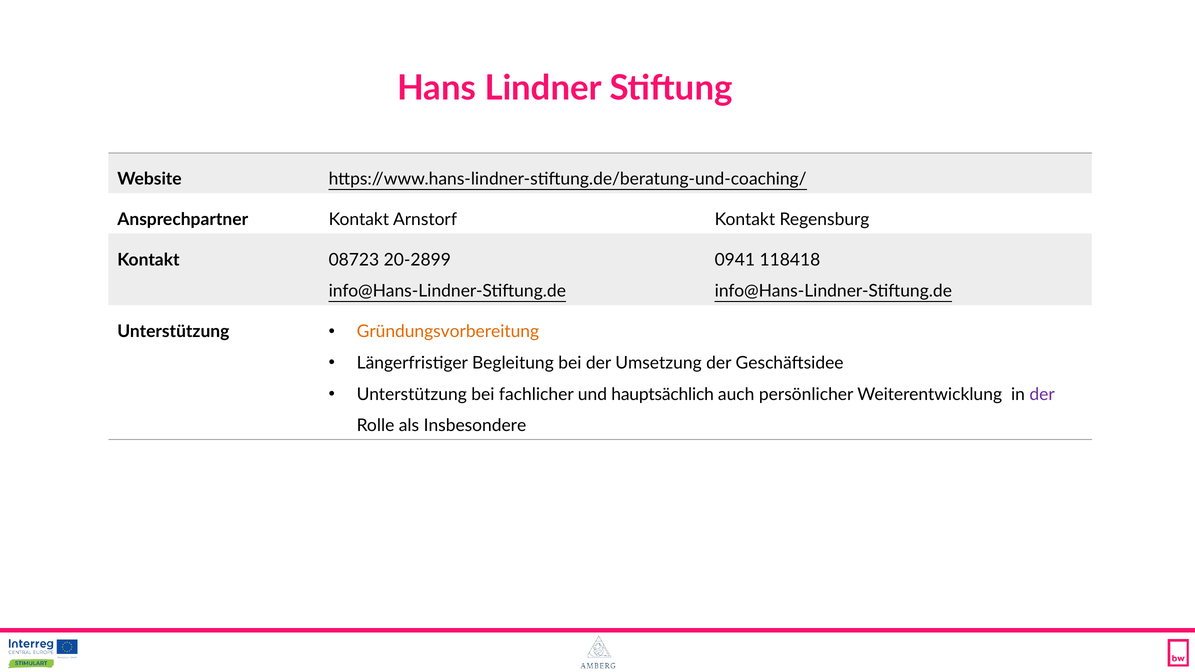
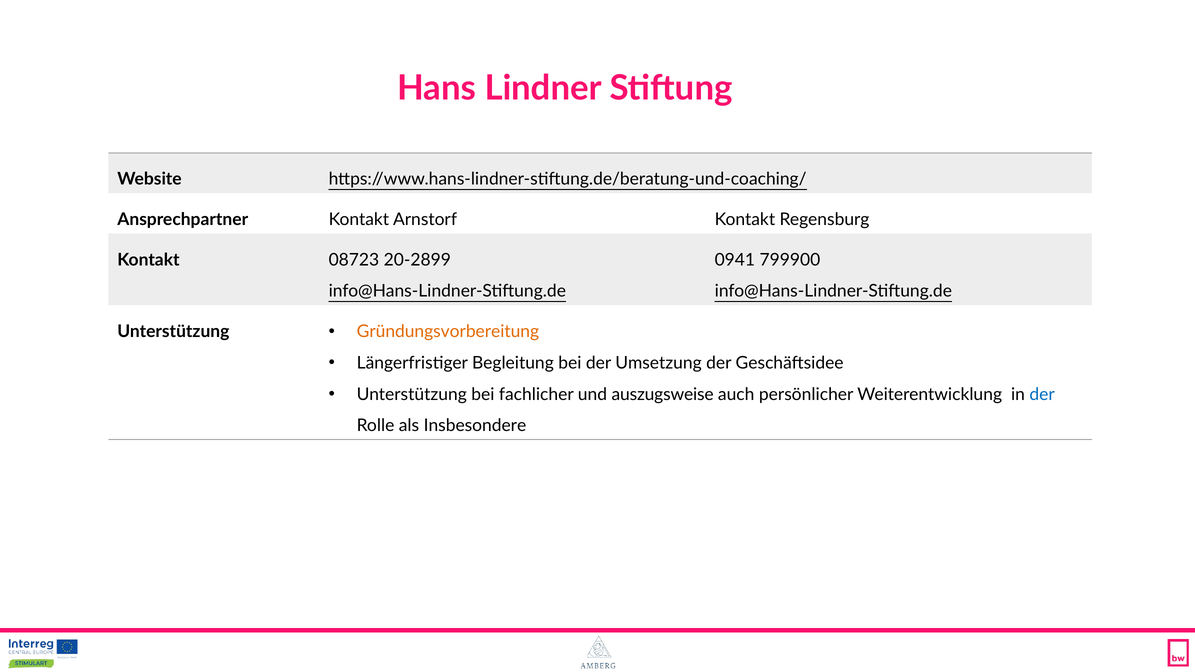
118418: 118418 -> 799900 (790, 260)
hauptsächlich: hauptsächlich -> auszugsweise (663, 394)
der colour: purple -> blue (1042, 394)
